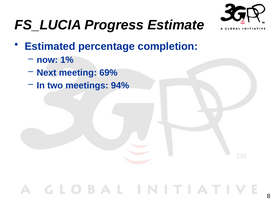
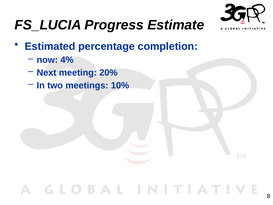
1%: 1% -> 4% (67, 60)
69%: 69% -> 20% (108, 73)
94%: 94% -> 10% (120, 85)
